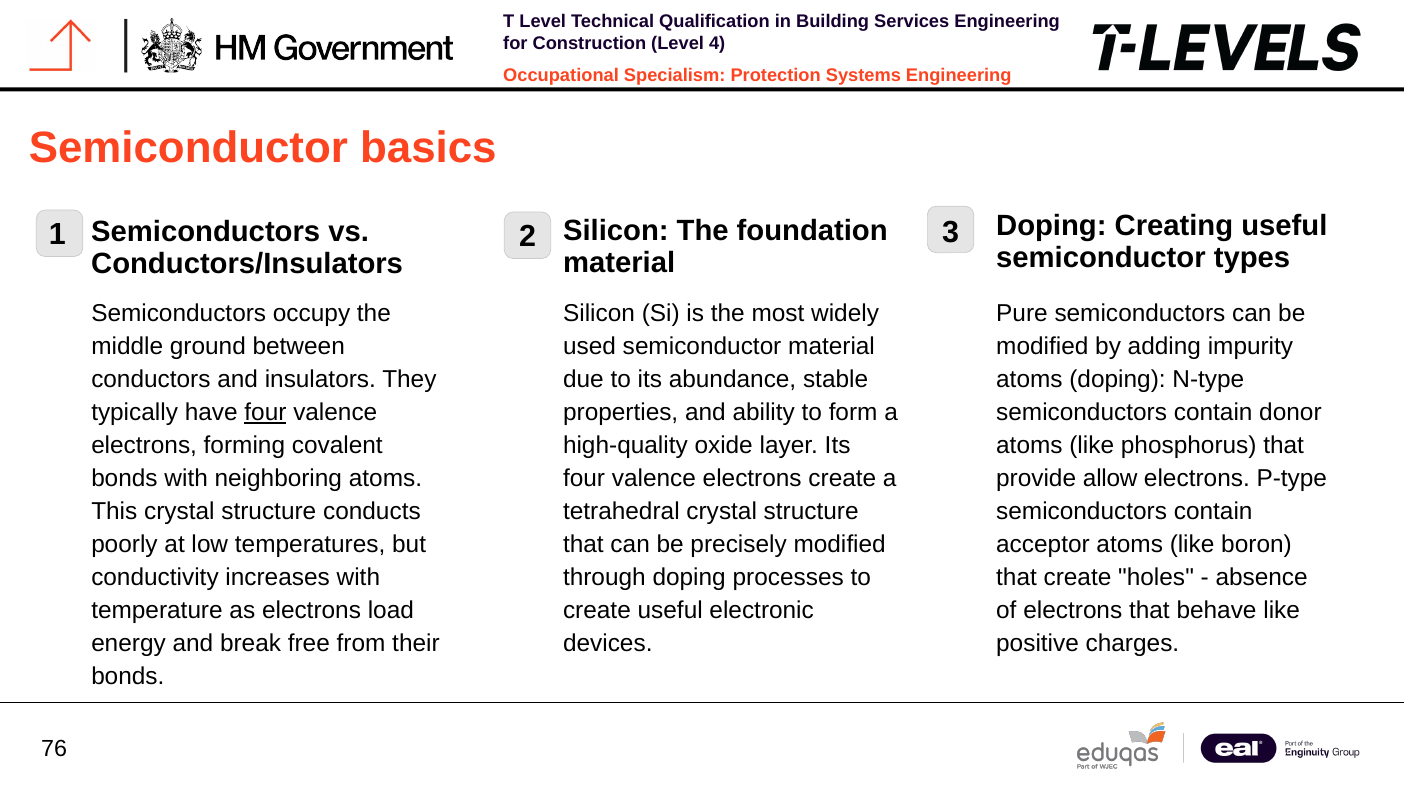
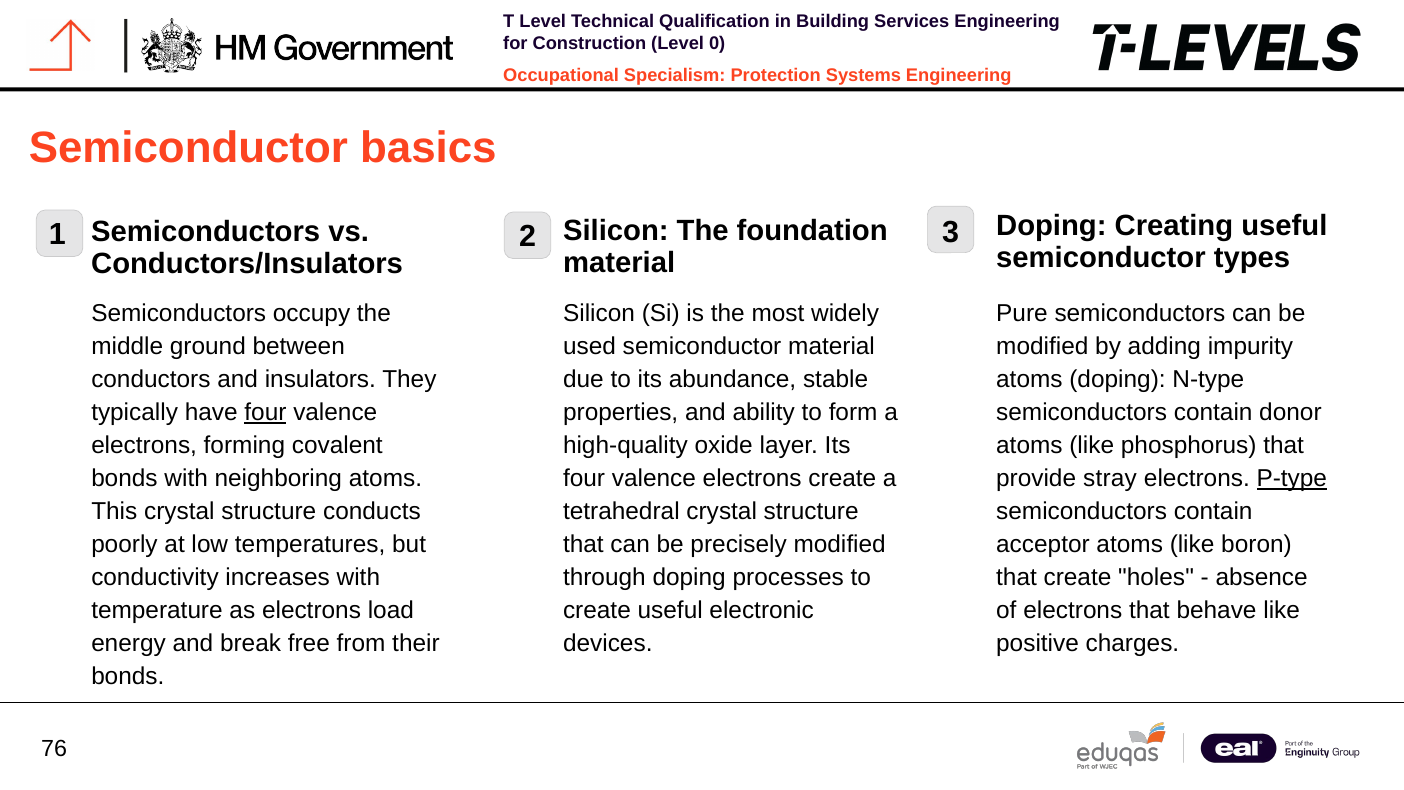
4: 4 -> 0 (717, 43)
allow: allow -> stray (1110, 478)
P-type underline: none -> present (1292, 478)
